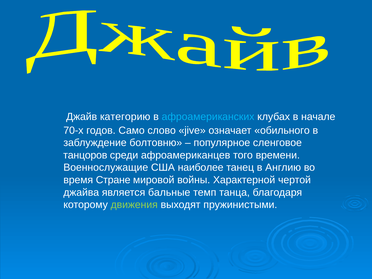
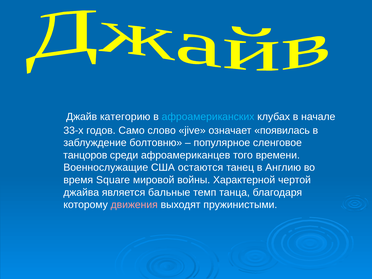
70-х: 70-х -> 33-х (73, 130)
обильного: обильного -> появилась (282, 130)
наиболее: наиболее -> остаются (201, 168)
Стране: Стране -> Square (113, 180)
движения colour: light green -> pink (134, 205)
